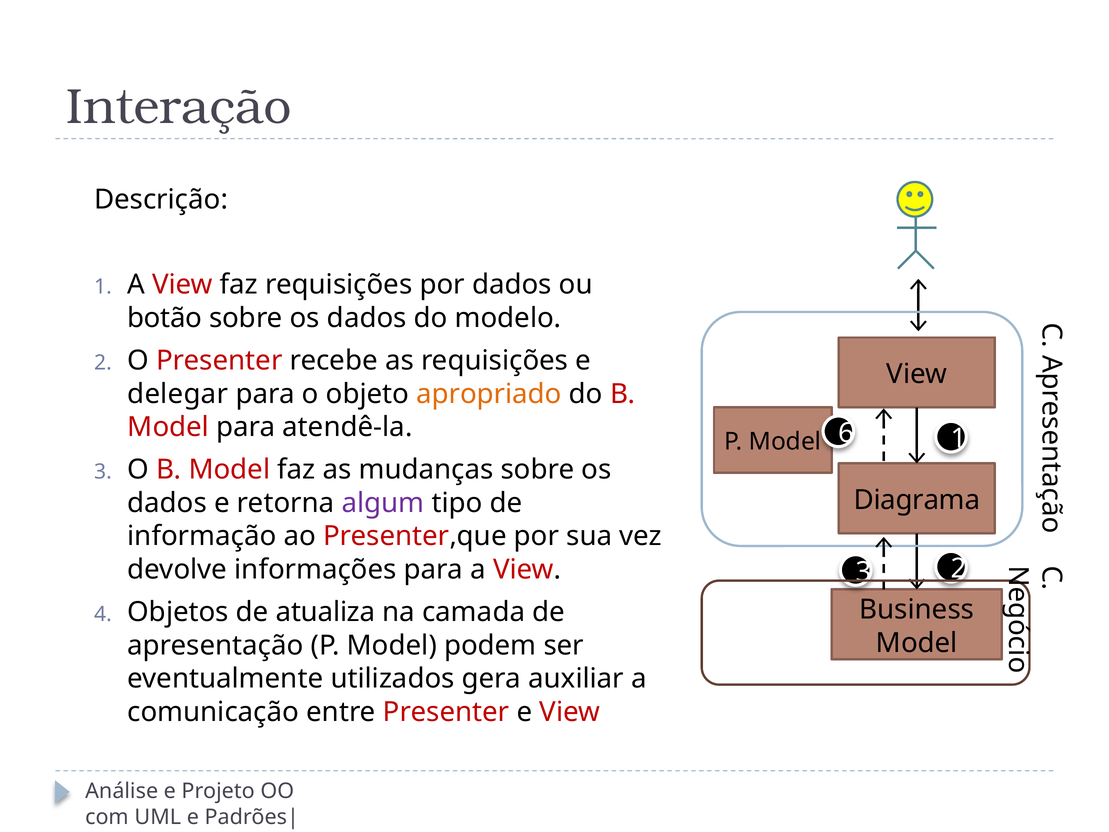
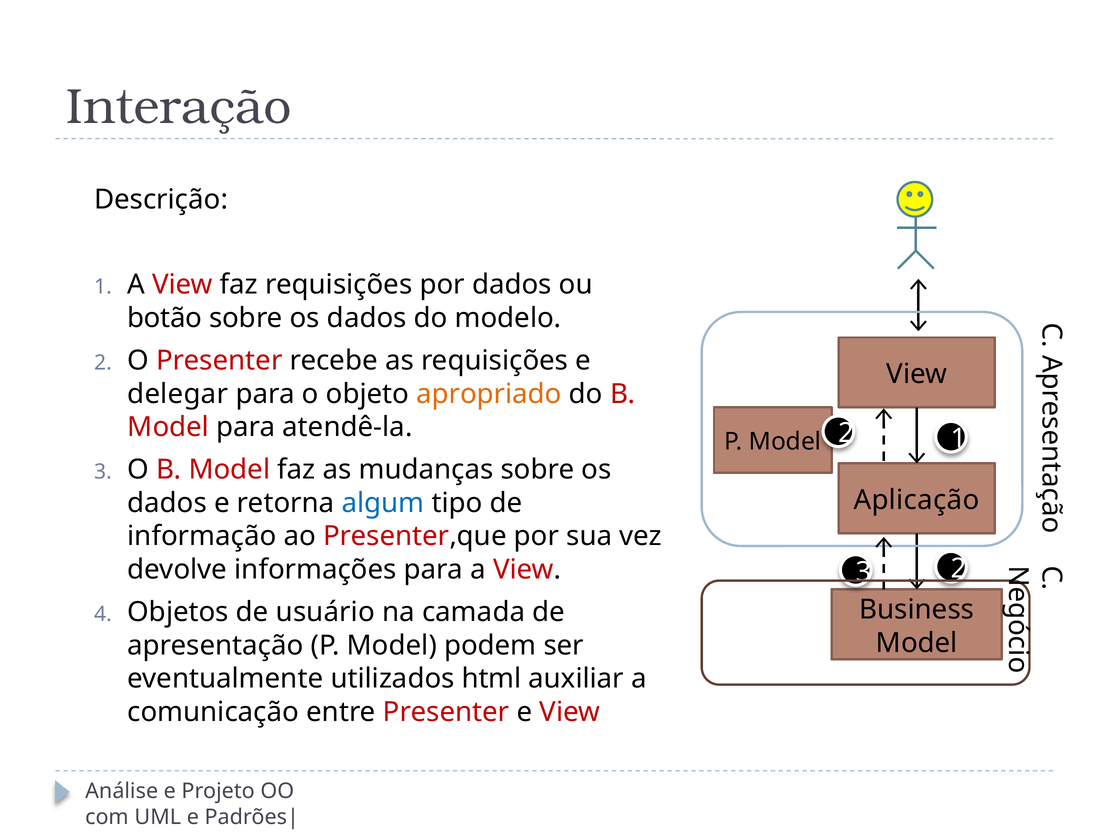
Model 6: 6 -> 2 (846, 433)
Diagrama: Diagrama -> Aplicação (917, 500)
algum colour: purple -> blue (383, 503)
atualiza: atualiza -> usuário (325, 612)
gera: gera -> html (491, 678)
